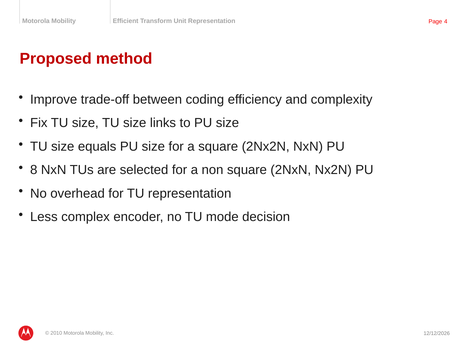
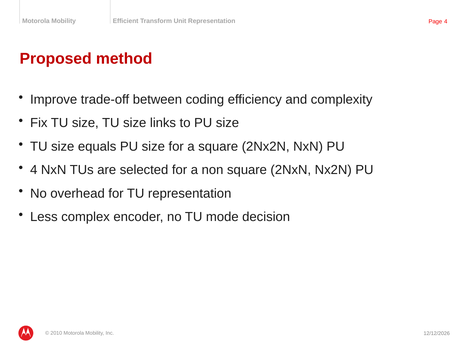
8: 8 -> 4 (34, 170)
